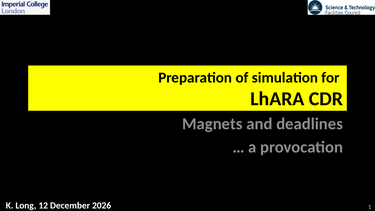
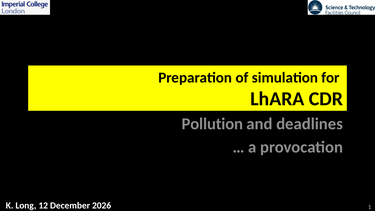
Magnets: Magnets -> Pollution (212, 124)
